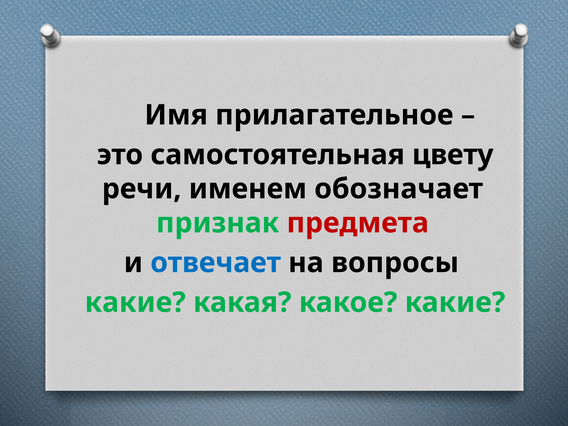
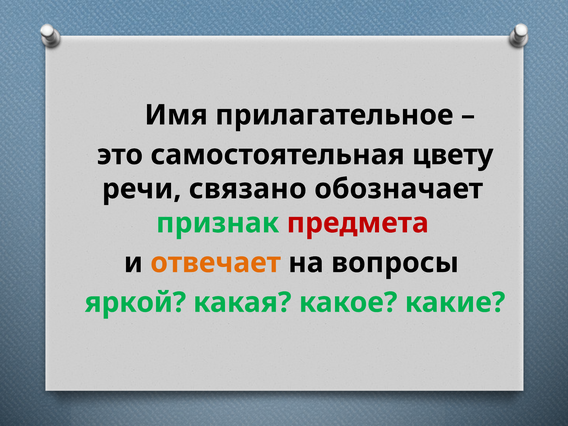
именем: именем -> связано (248, 189)
отвечает colour: blue -> orange (216, 263)
какие: какие -> яркой (135, 302)
